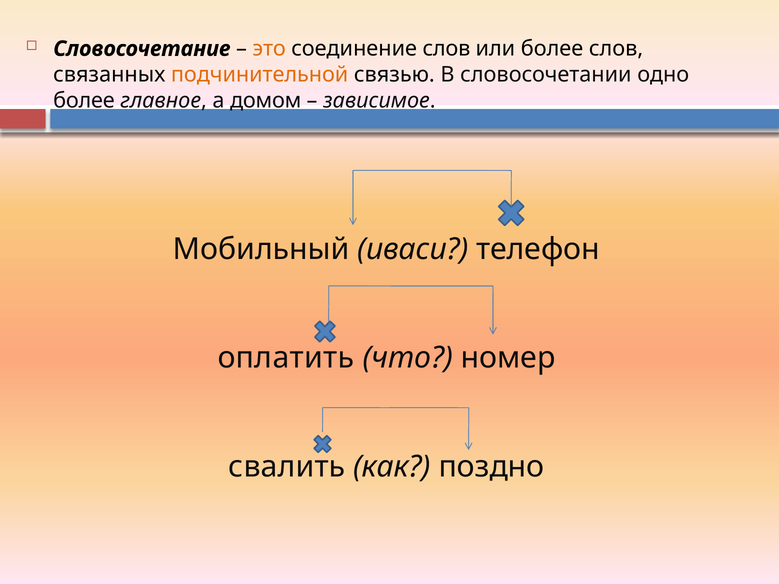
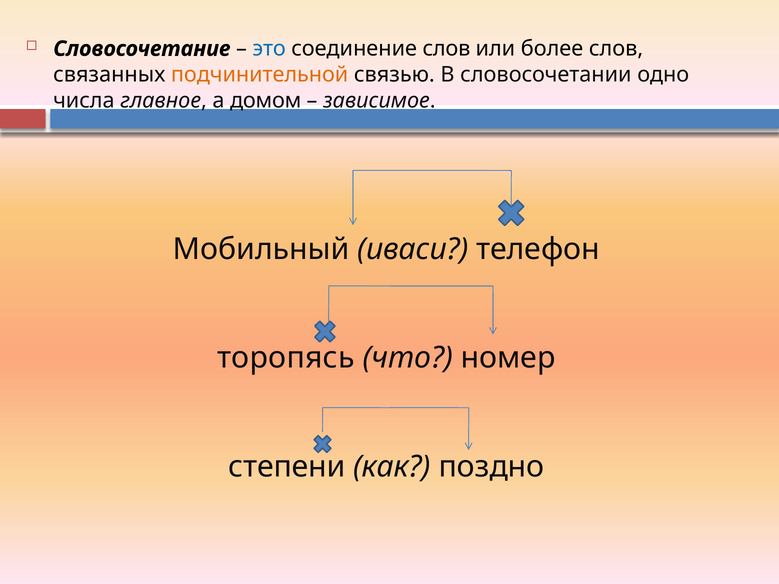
это colour: orange -> blue (269, 49)
более: более -> числа (84, 101)
оплатить: оплатить -> торопясь (286, 358)
свалить: свалить -> степени (287, 467)
